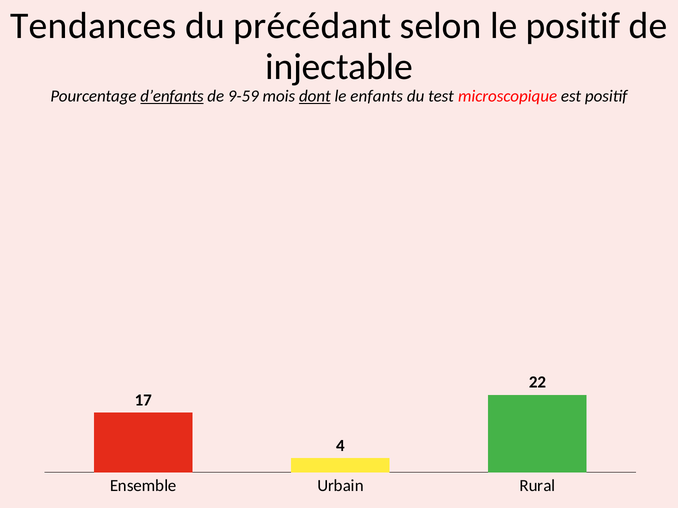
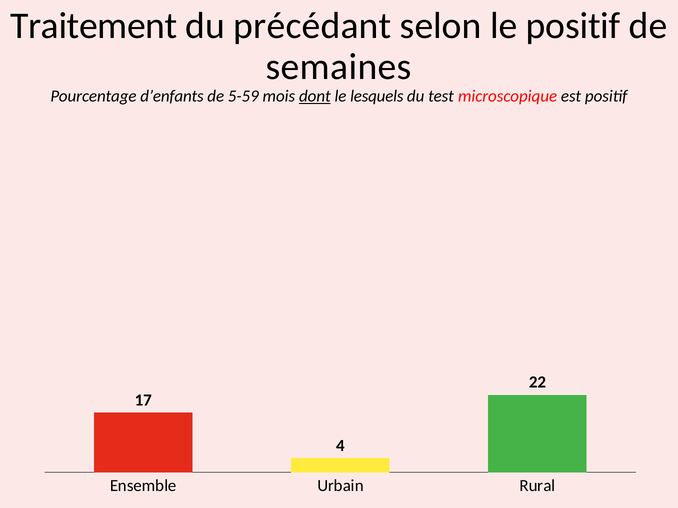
Tendances: Tendances -> Traitement (94, 26)
injectable: injectable -> semaines (339, 67)
d’enfants underline: present -> none (172, 96)
9-59: 9-59 -> 5-59 (243, 96)
enfants: enfants -> lesquels (377, 96)
